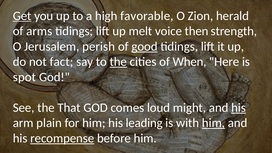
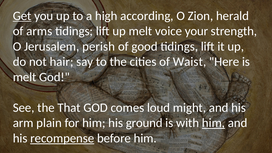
favorable: favorable -> according (147, 16)
then: then -> your (197, 31)
good underline: present -> none (145, 46)
fact: fact -> hair (62, 62)
the underline: present -> none (118, 62)
When: When -> Waist (190, 62)
spot: spot -> melt (25, 77)
his underline: present -> none (239, 108)
leading: leading -> ground (144, 123)
